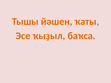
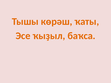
йәшен: йәшен -> көрәш (57, 22)
